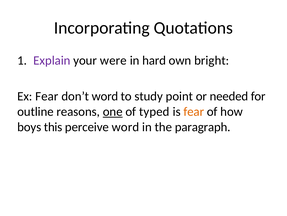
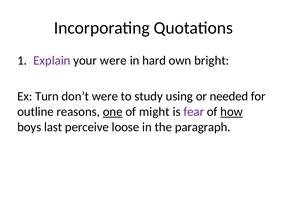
Ex Fear: Fear -> Turn (47, 96)
don’t word: word -> were (105, 96)
point: point -> using (179, 96)
typed: typed -> might (154, 111)
fear colour: orange -> purple (194, 111)
how underline: none -> present (232, 111)
this: this -> last (53, 127)
perceive word: word -> loose (126, 127)
